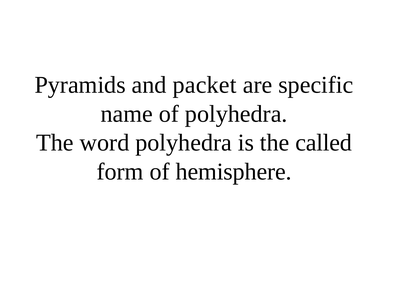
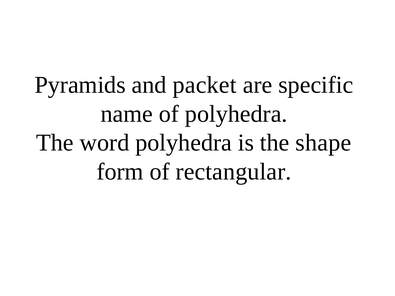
called: called -> shape (323, 143)
hemisphere: hemisphere -> rectangular (234, 172)
